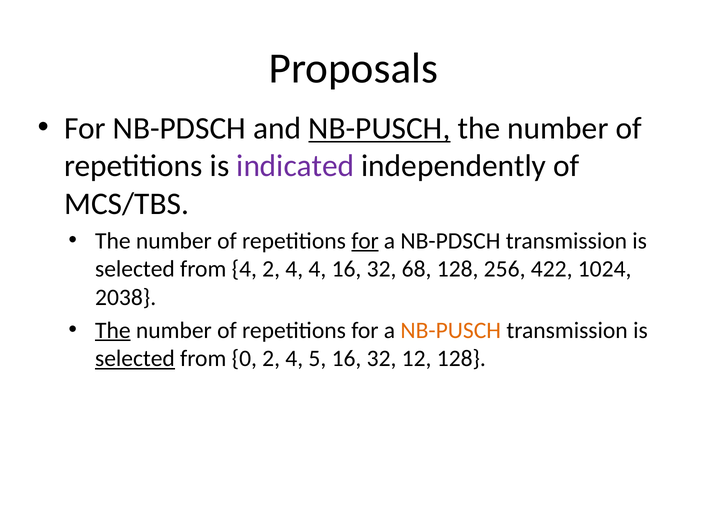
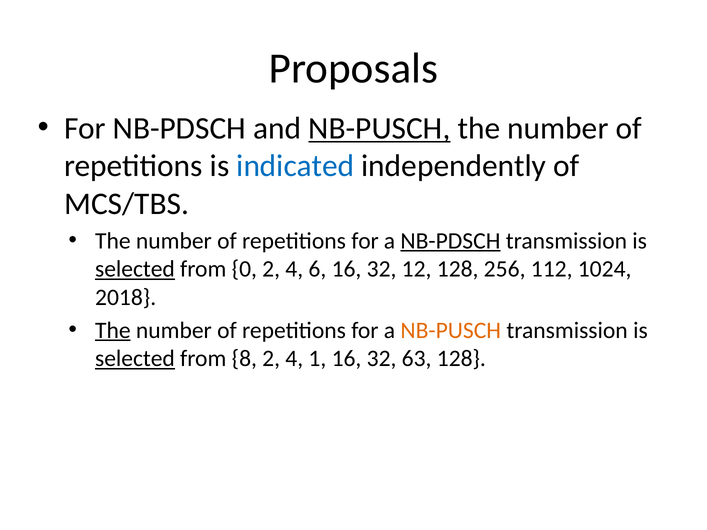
indicated colour: purple -> blue (295, 166)
for underline: present -> none (365, 241)
NB-PDSCH underline: none -> present (450, 241)
selected underline: none -> present (135, 269)
from 4: 4 -> 0 (244, 269)
4 4: 4 -> 6 (317, 269)
68: 68 -> 12 (417, 269)
422: 422 -> 112 (552, 269)
2038: 2038 -> 2018 (126, 297)
0: 0 -> 8 (244, 359)
5: 5 -> 1 (317, 359)
12: 12 -> 63 (417, 359)
